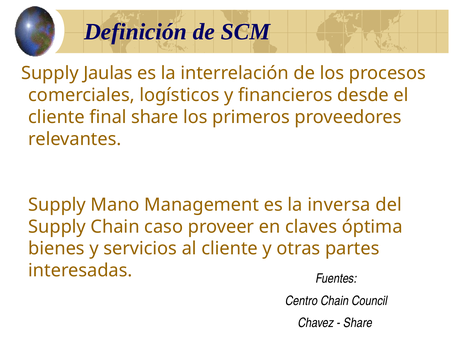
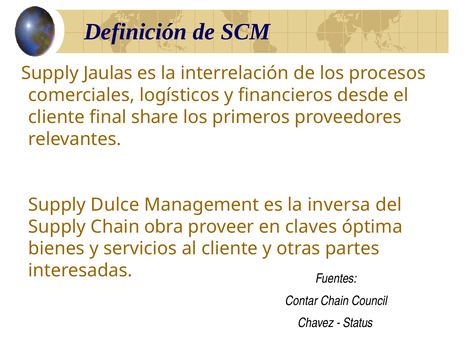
Mano: Mano -> Dulce (115, 205)
caso: caso -> obra (164, 226)
Centro: Centro -> Contar (302, 301)
Share: Share -> Status (358, 323)
